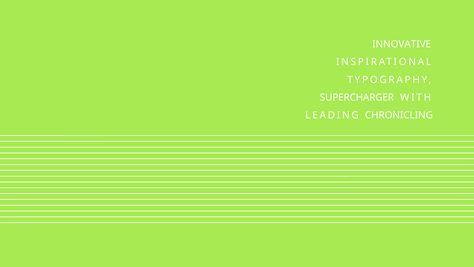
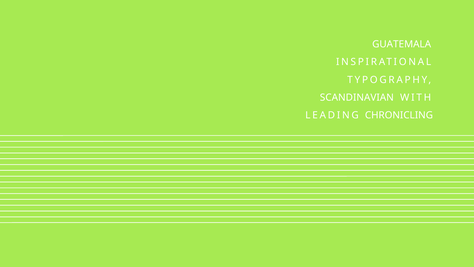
INNOVATIVE: INNOVATIVE -> GUATEMALA (402, 44)
SUPERCHARGER: SUPERCHARGER -> SCANDINAVIAN (357, 97)
